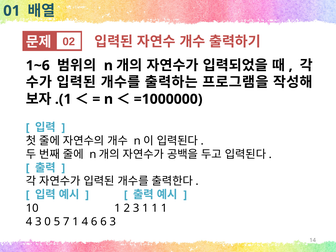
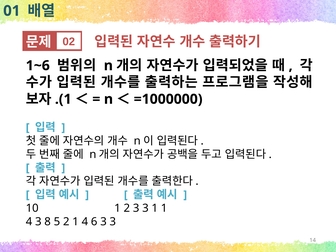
2 3 1: 1 -> 3 (145, 208)
0: 0 -> 8 (48, 222)
5 7: 7 -> 2 (66, 222)
6 6: 6 -> 3 (103, 222)
